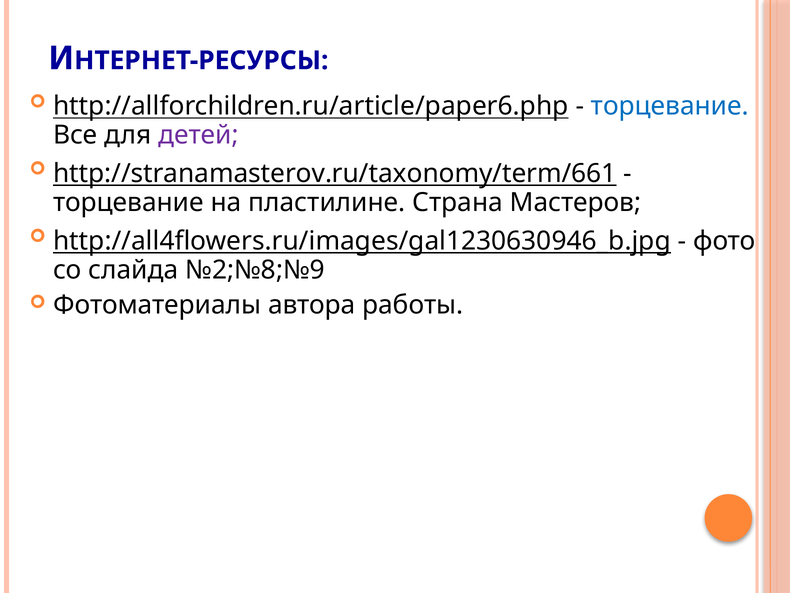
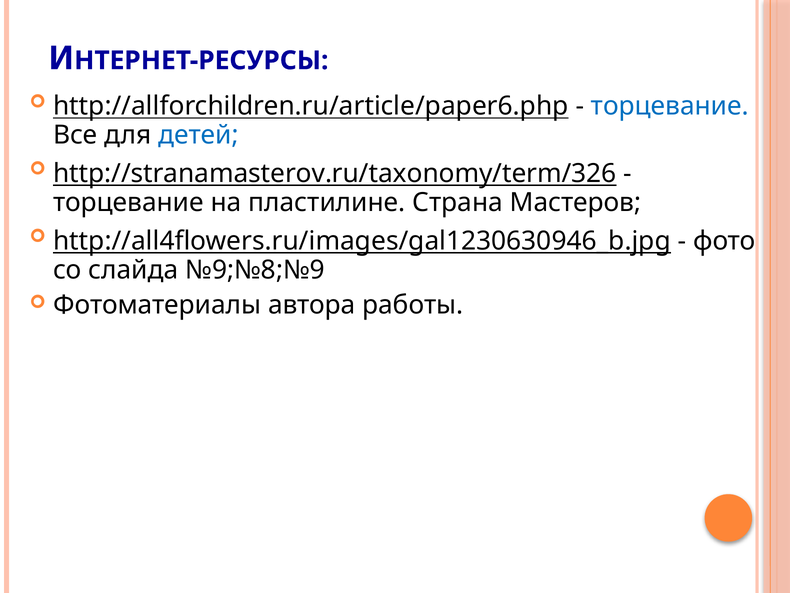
детей colour: purple -> blue (199, 135)
http://stranamasterov.ru/taxonomy/term/661: http://stranamasterov.ru/taxonomy/term/661 -> http://stranamasterov.ru/taxonomy/term/326 (335, 173)
№2;№8;№9: №2;№8;№9 -> №9;№8;№9 (255, 270)
